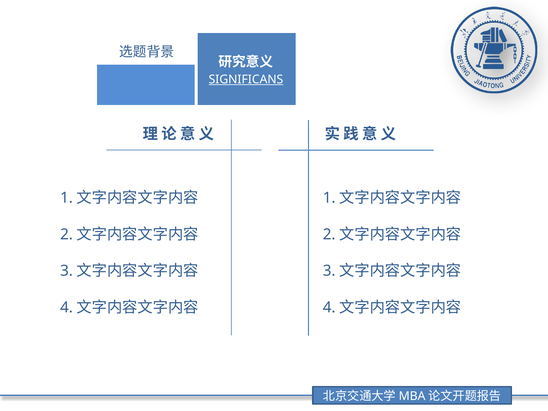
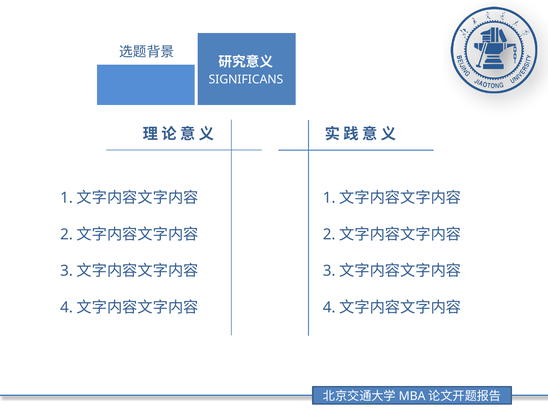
SIGNIFICANS underline: present -> none (246, 80)
